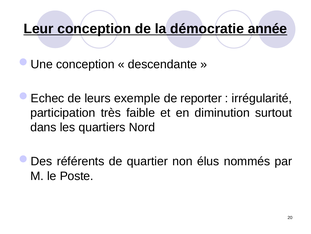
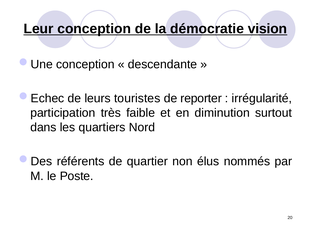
année: année -> vision (267, 29)
exemple: exemple -> touristes (137, 98)
